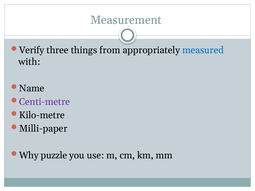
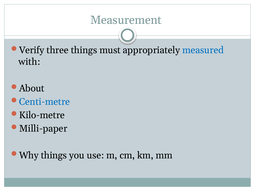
from: from -> must (110, 50)
Name: Name -> About (32, 89)
Centi-metre colour: purple -> blue (44, 102)
Why puzzle: puzzle -> things (54, 156)
